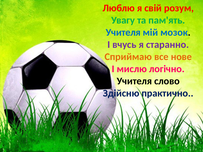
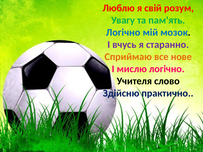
Учителя: Учителя -> Логічно (123, 32)
